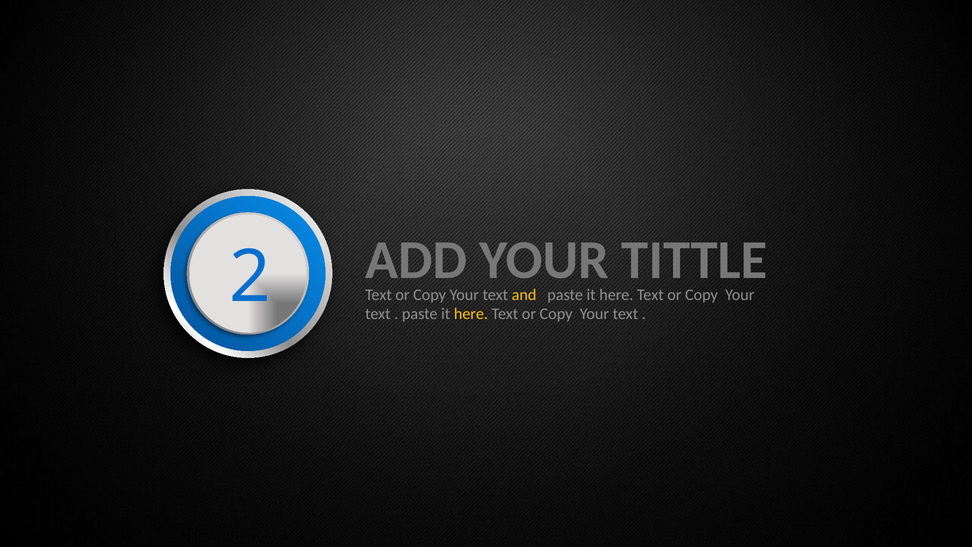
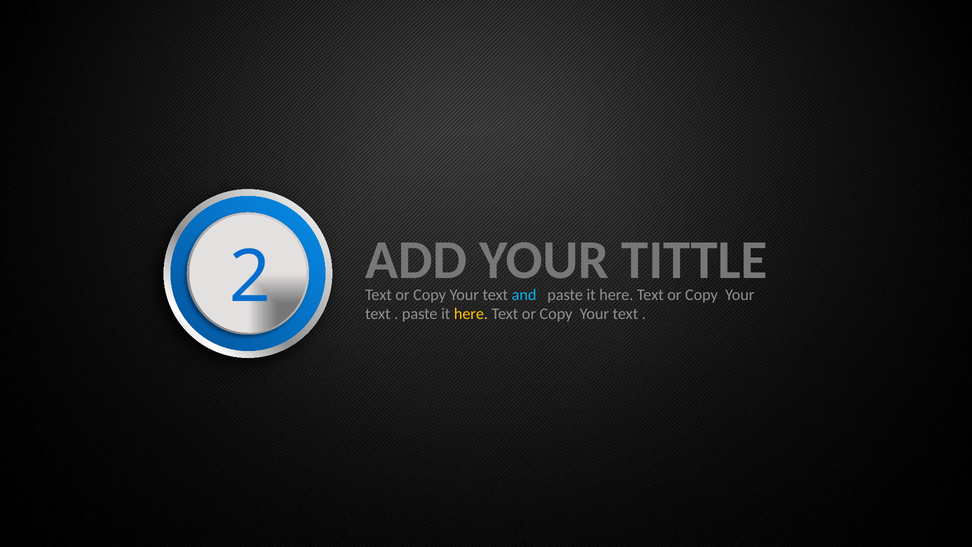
and colour: yellow -> light blue (524, 295)
